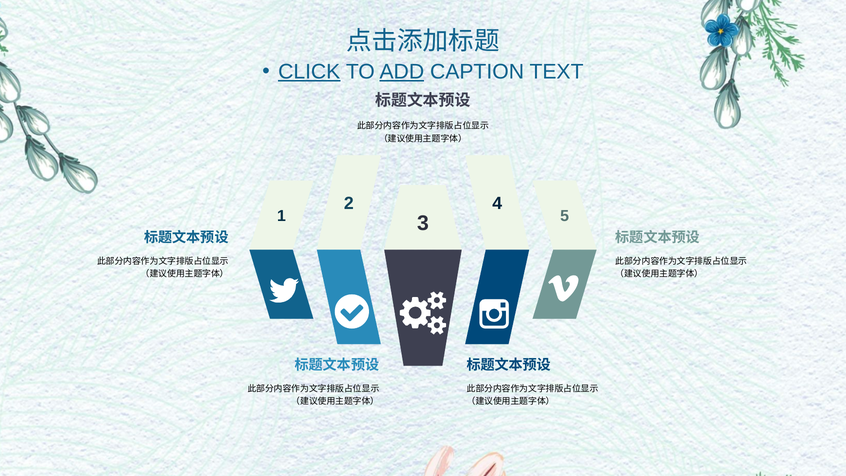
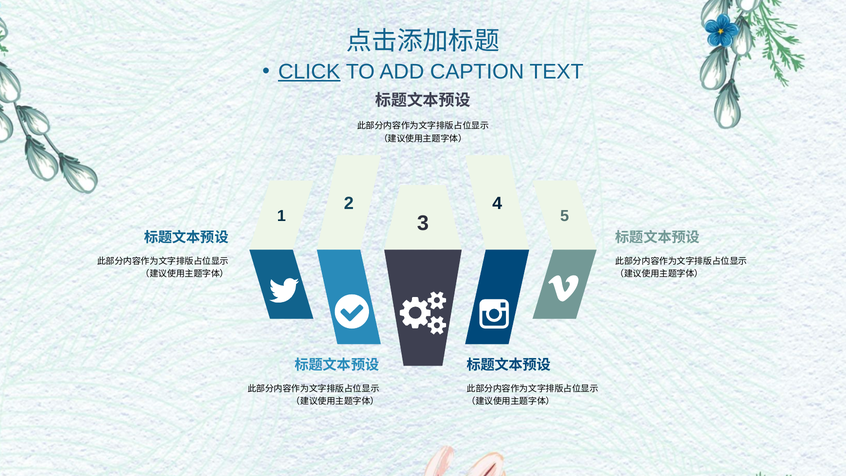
ADD underline: present -> none (402, 72)
